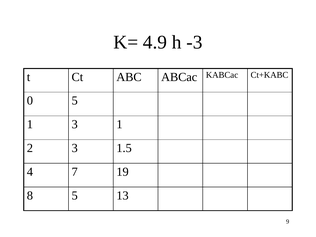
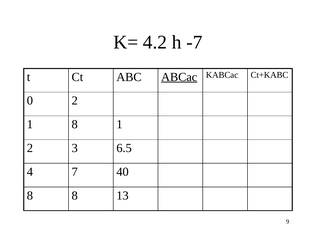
4.9: 4.9 -> 4.2 (155, 42)
-3: -3 -> -7 (194, 42)
ABCac underline: none -> present (179, 77)
0 5: 5 -> 2 (75, 101)
1 3: 3 -> 8 (75, 124)
1.5: 1.5 -> 6.5 (124, 148)
19: 19 -> 40 (123, 172)
8 5: 5 -> 8 (75, 195)
